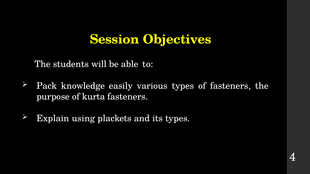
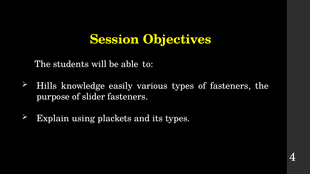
Pack: Pack -> Hills (47, 86)
kurta: kurta -> slider (94, 97)
